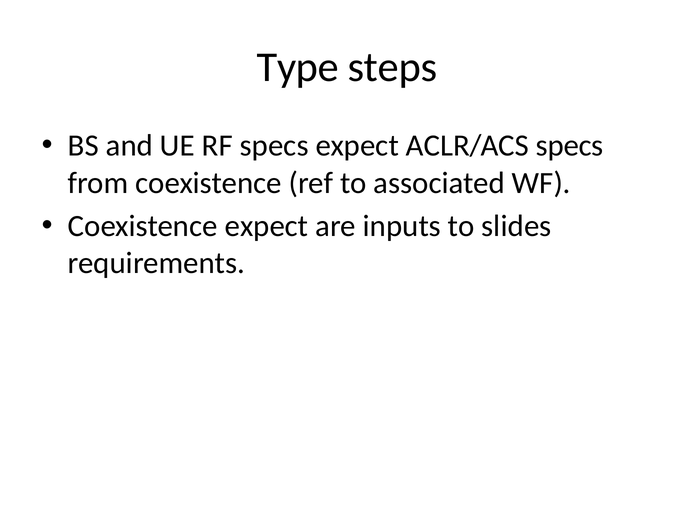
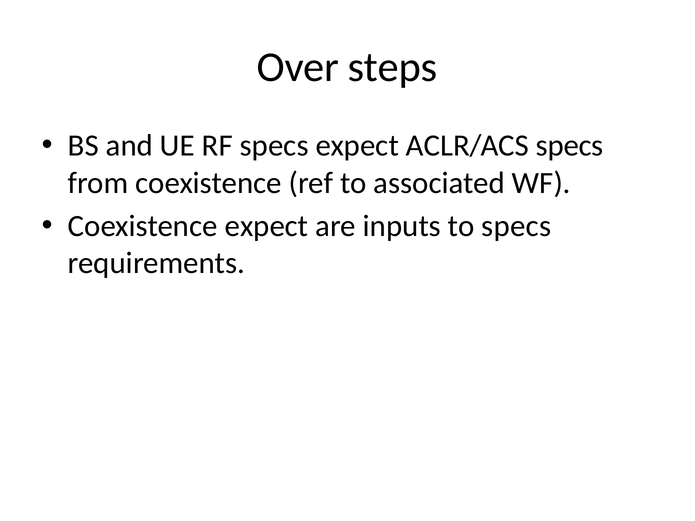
Type: Type -> Over (298, 67)
to slides: slides -> specs (516, 226)
